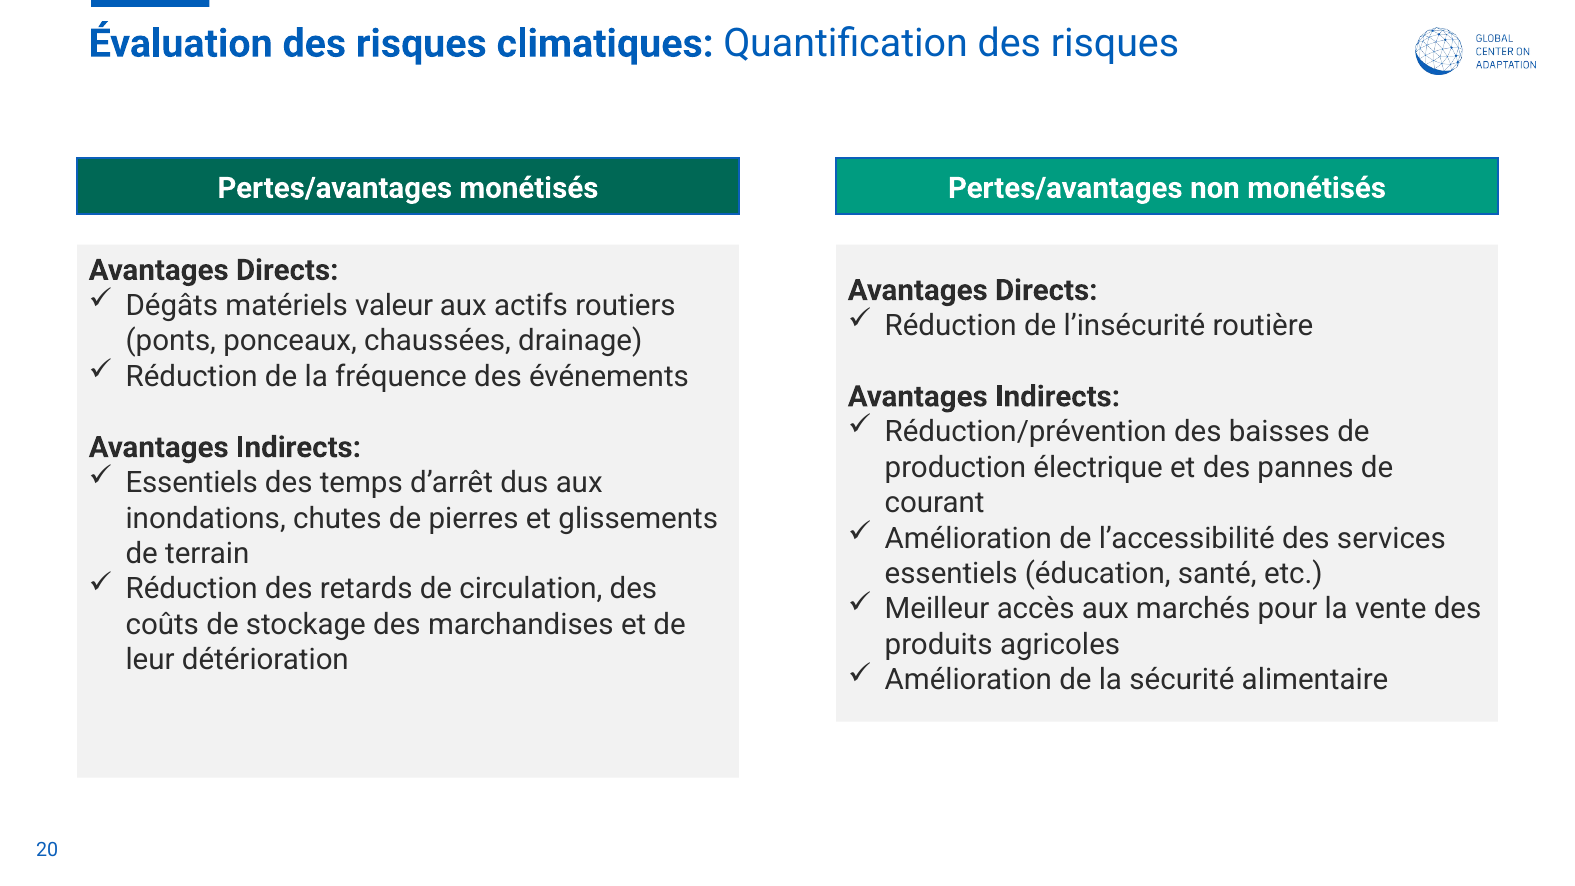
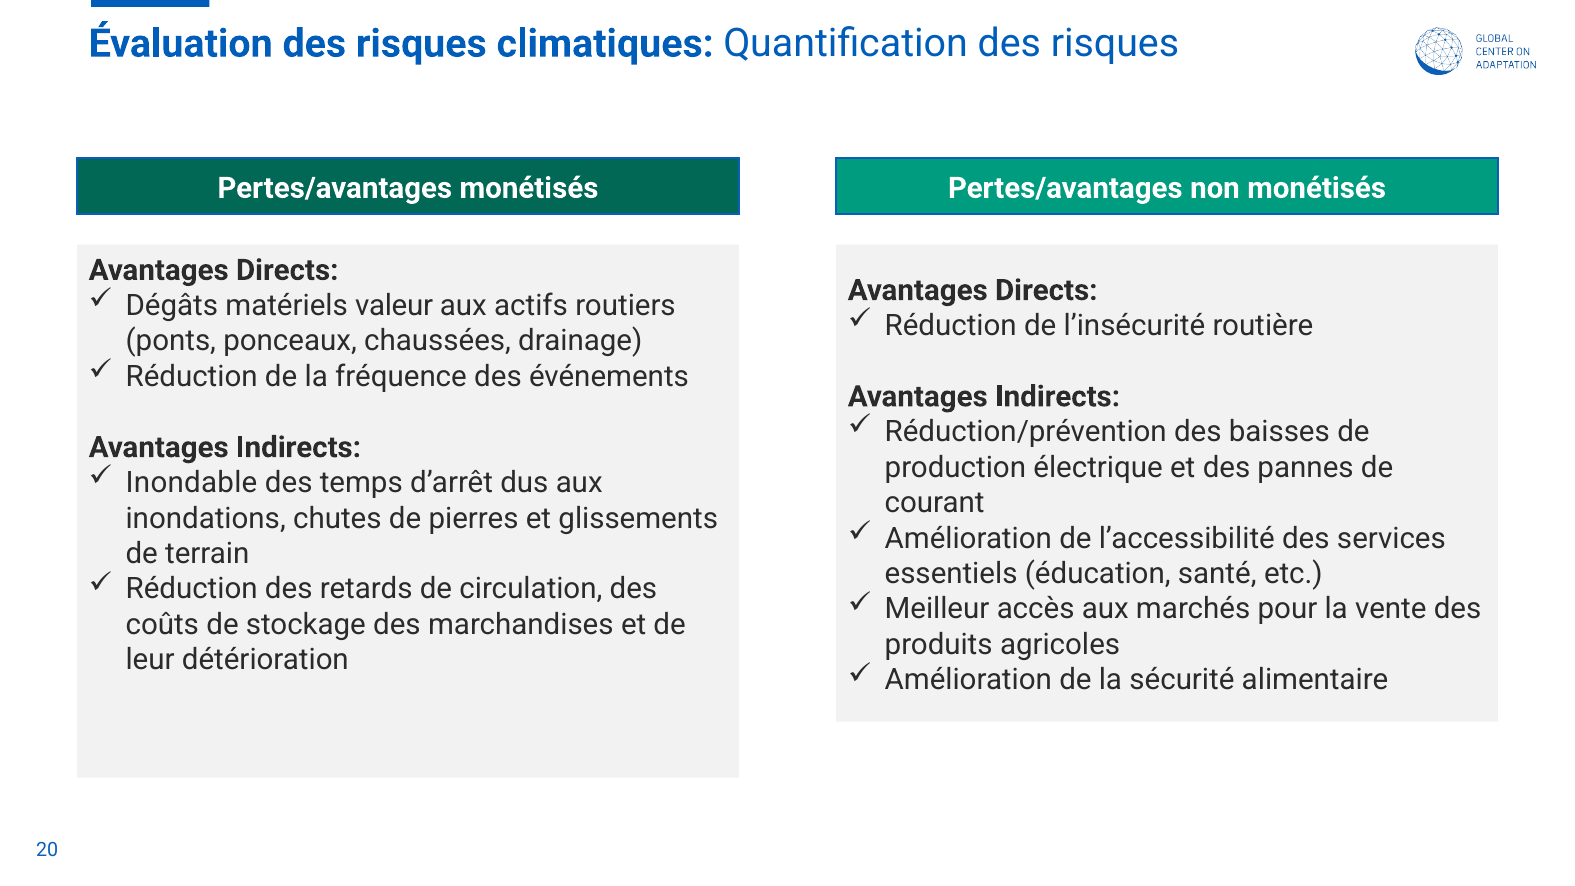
Essentiels: Essentiels -> Inondable (192, 483)
